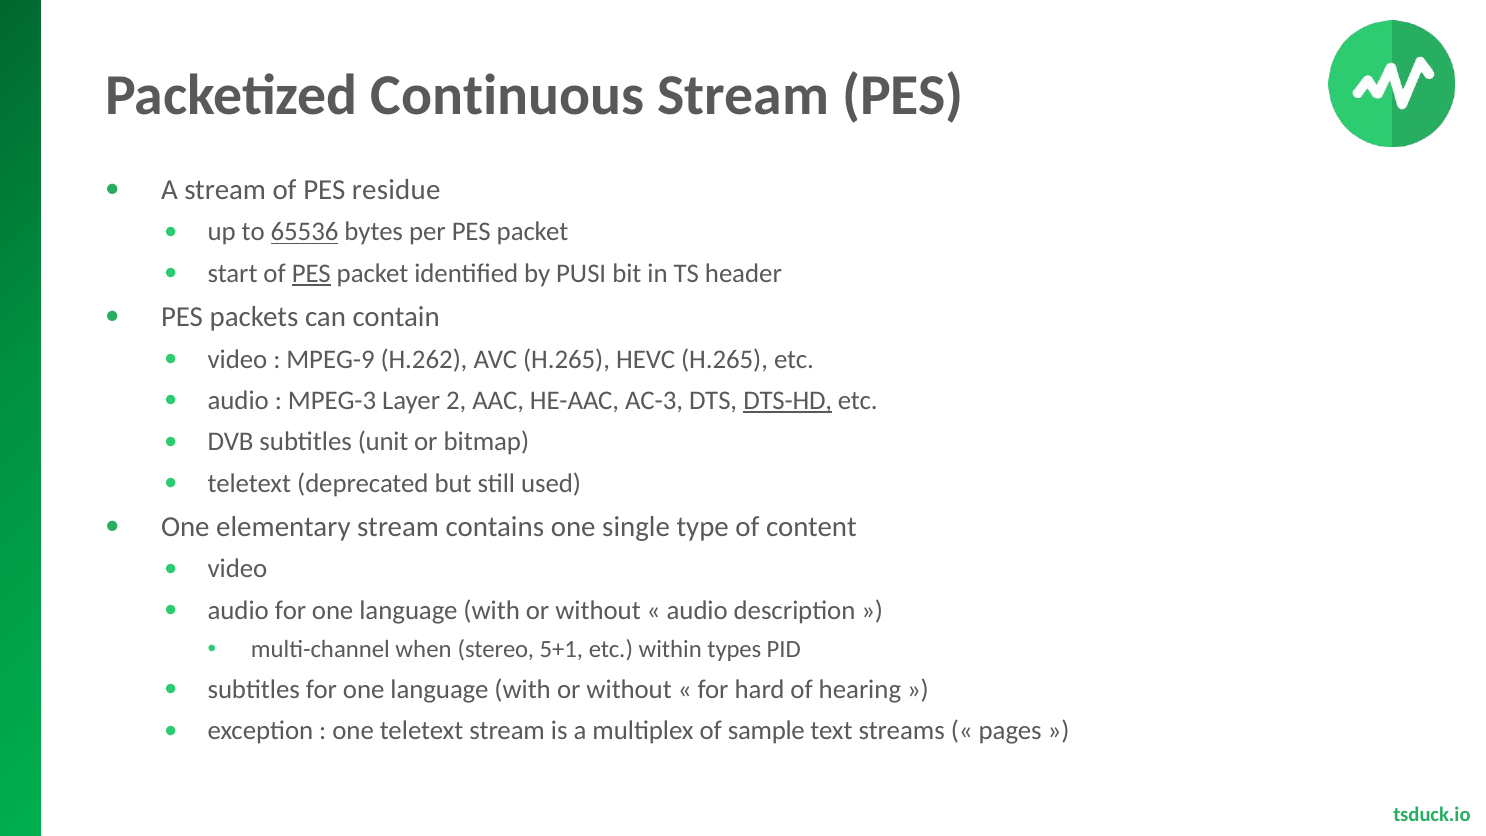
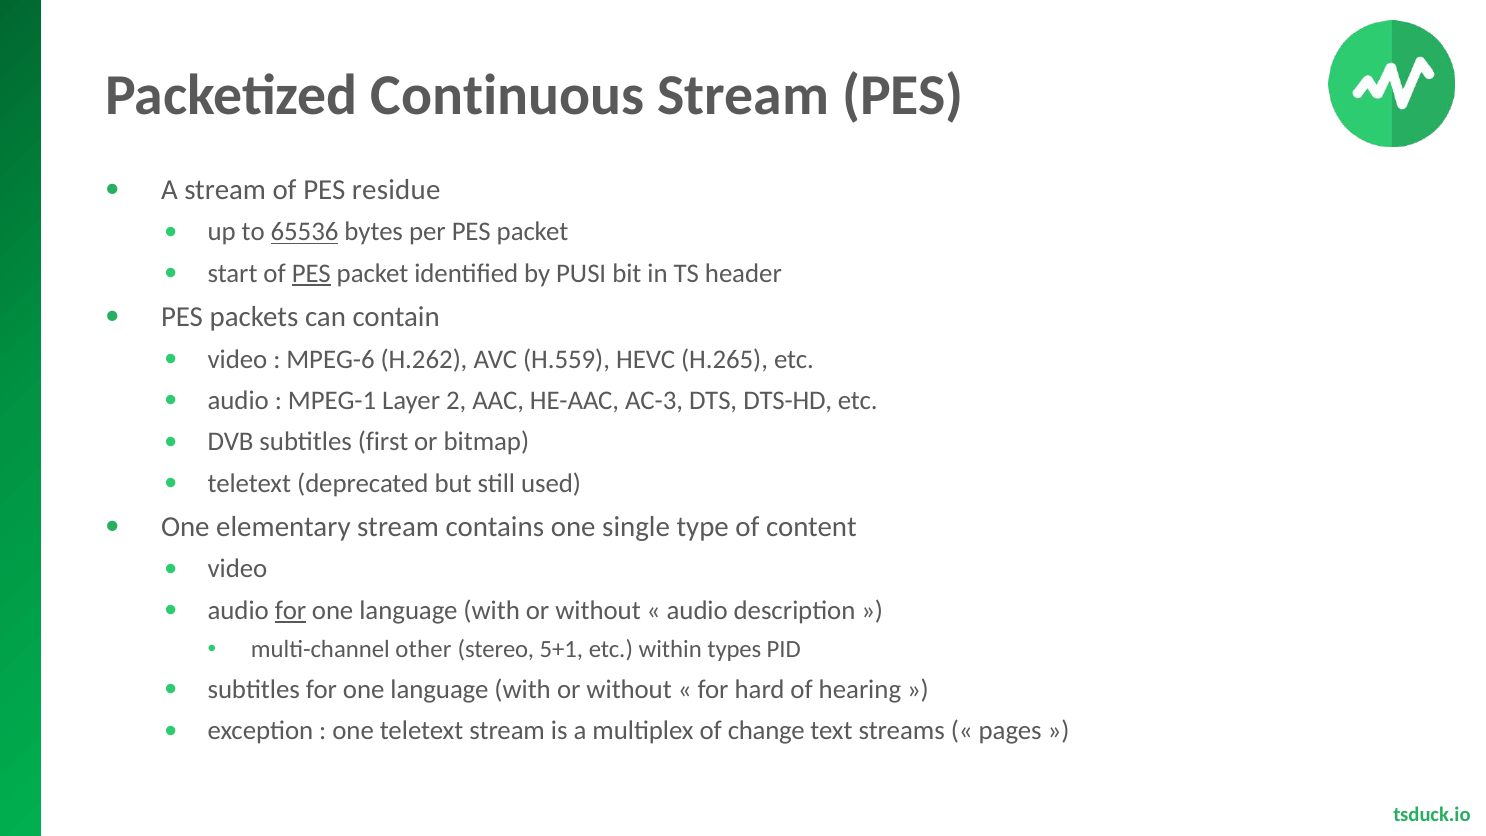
MPEG-9: MPEG-9 -> MPEG-6 (330, 359)
AVC H.265: H.265 -> H.559 (567, 359)
MPEG-3: MPEG-3 -> MPEG-1 (332, 400)
DTS-HD underline: present -> none (788, 400)
unit: unit -> first (383, 442)
for underline: none -> present (290, 610)
when: when -> other (423, 649)
sample: sample -> change (766, 731)
